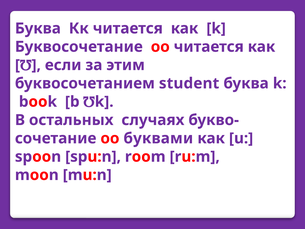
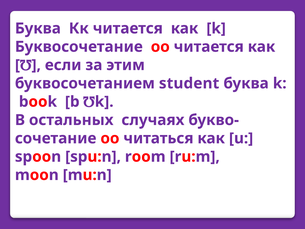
буквами: буквами -> читаться (158, 138)
